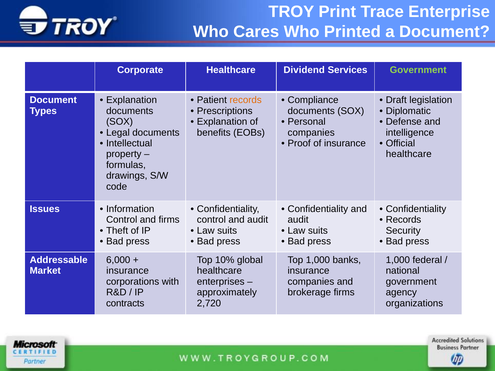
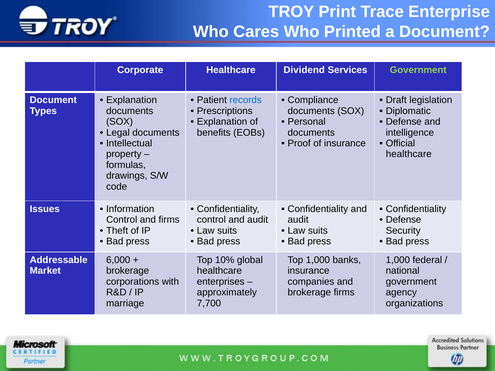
records colour: orange -> blue (246, 100)
companies: companies -> documents (311, 133)
Records: Records -> Defense (404, 220)
insurance: insurance -> brokerage (128, 271)
contracts: contracts -> marriage (125, 303)
2,720: 2,720 -> 7,700 (209, 303)
